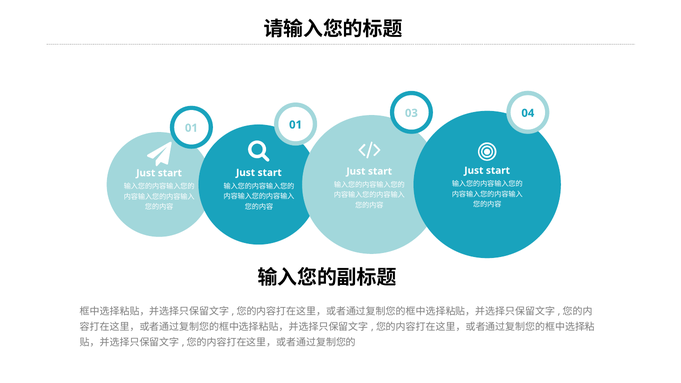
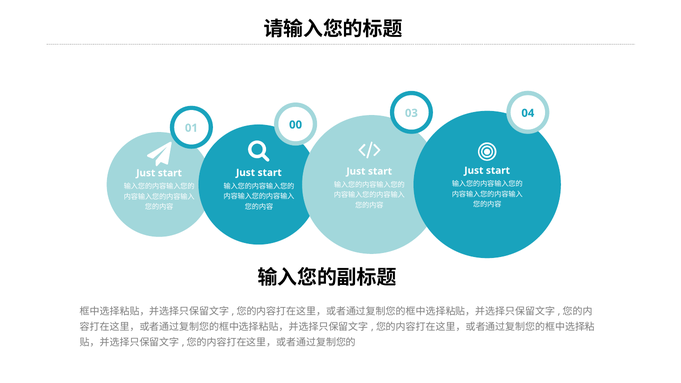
01 01: 01 -> 00 (296, 125)
